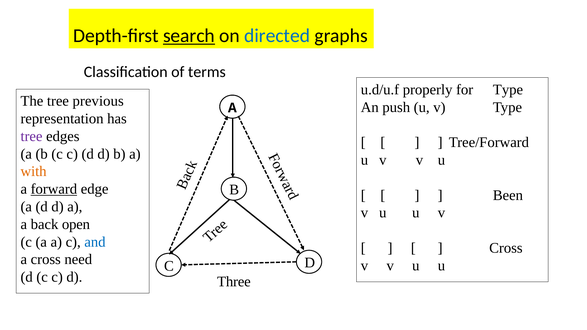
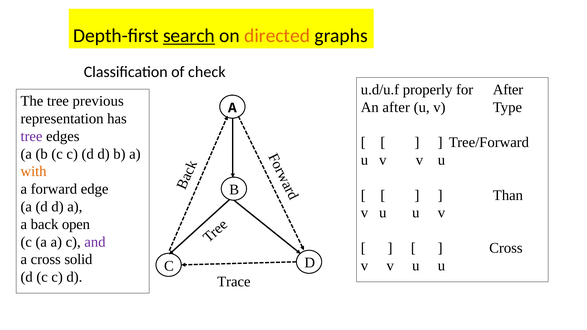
directed colour: blue -> orange (277, 36)
terms: terms -> check (207, 72)
for Type: Type -> After (508, 90)
An push: push -> after (396, 107)
forward underline: present -> none (54, 189)
Been: Been -> Than (508, 195)
and colour: blue -> purple (95, 242)
need: need -> solid (78, 260)
Three: Three -> Trace (234, 282)
